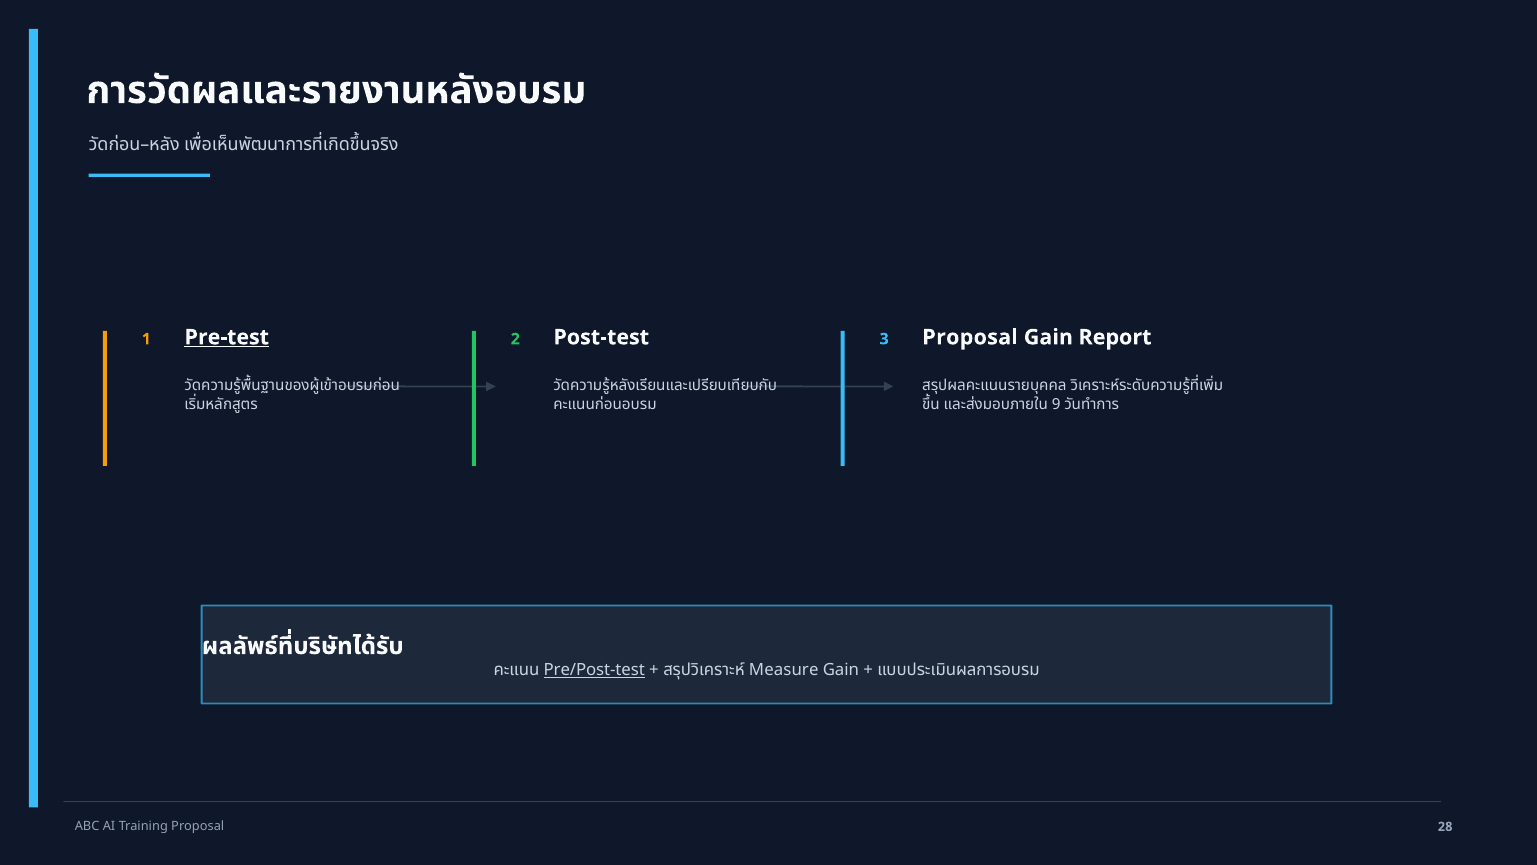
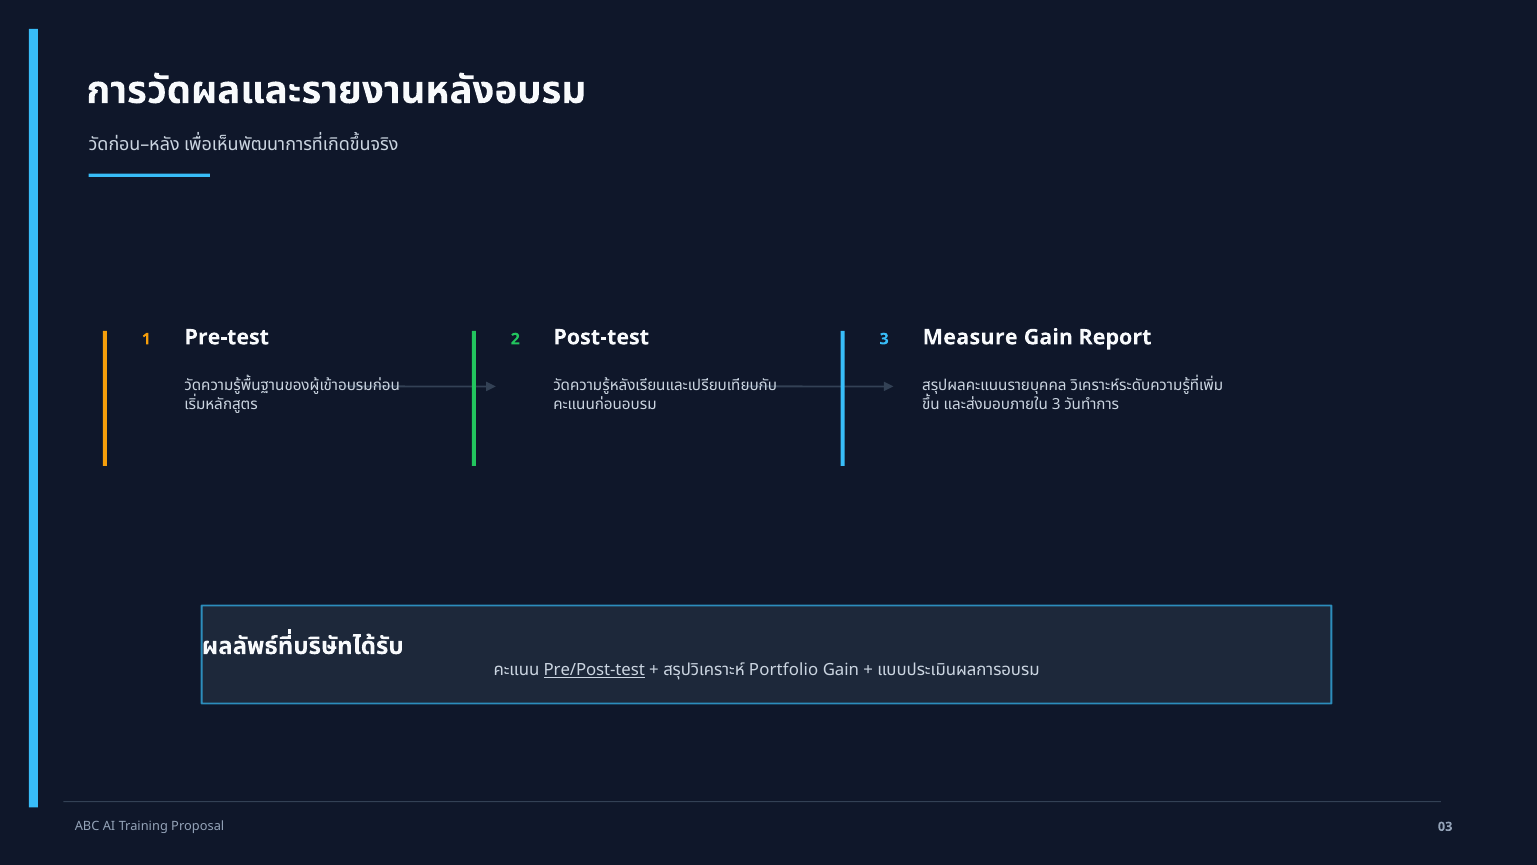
Pre-test underline: present -> none (227, 337)
3 Proposal: Proposal -> Measure (970, 337)
9: 9 -> 3 (1056, 404)
Measure: Measure -> Portfolio (784, 670)
28: 28 -> 03 (1445, 826)
